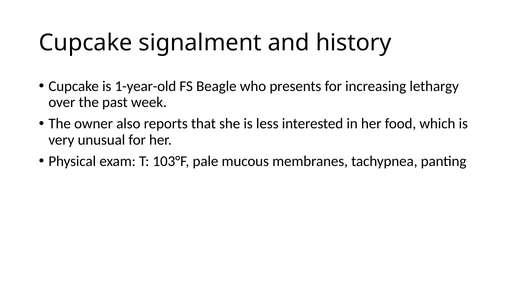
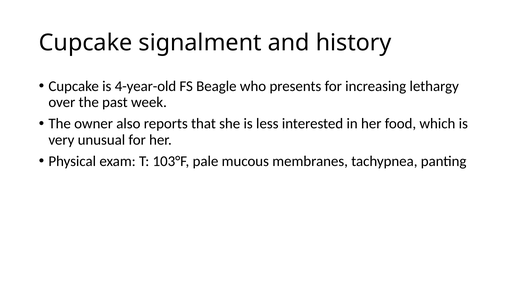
1-year-old: 1-year-old -> 4-year-old (145, 86)
